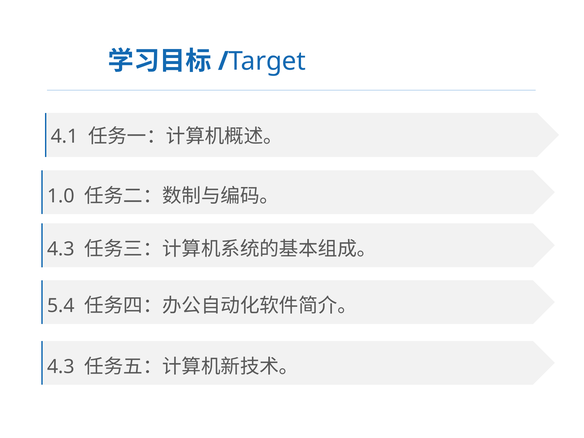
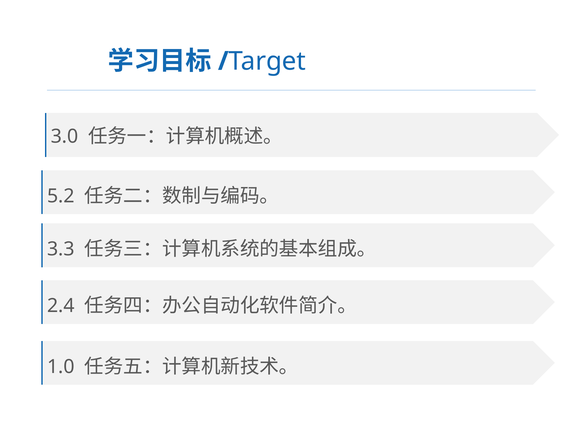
4.1: 4.1 -> 3.0 (65, 136)
1.0: 1.0 -> 5.2 (61, 196)
4.3: 4.3 -> 3.3 (61, 249)
5.4: 5.4 -> 2.4 (61, 306)
4.3: 4.3 -> 1.0 (61, 367)
